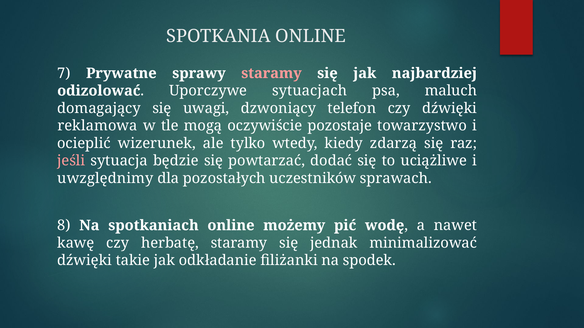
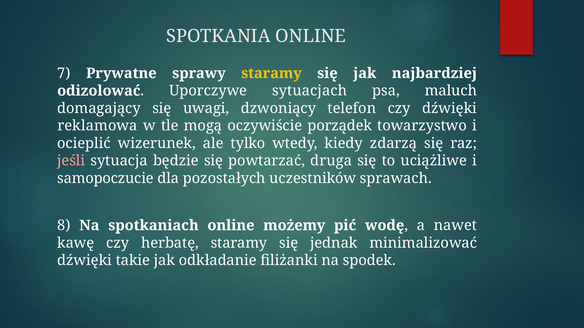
staramy colour: pink -> yellow (271, 73)
pozostaje: pozostaje -> porządek (340, 126)
dodać: dodać -> druga (331, 161)
uwzględnimy: uwzględnimy -> samopoczucie (105, 179)
